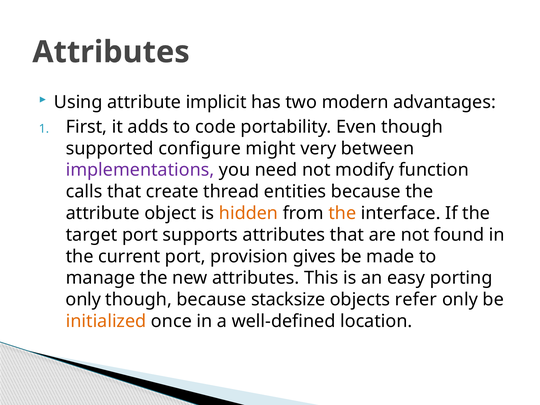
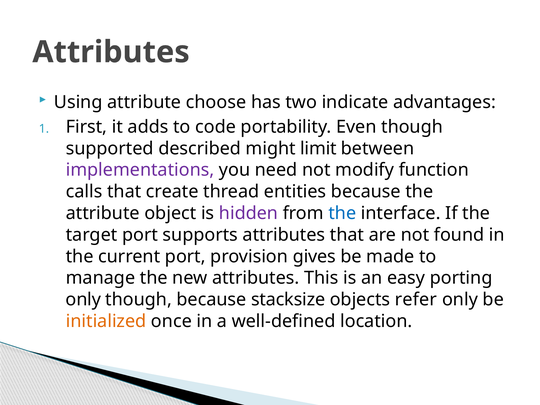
implicit: implicit -> choose (216, 102)
modern: modern -> indicate (355, 102)
configure: configure -> described (200, 148)
very: very -> limit (318, 148)
hidden colour: orange -> purple (249, 213)
the colour: orange -> blue (342, 213)
